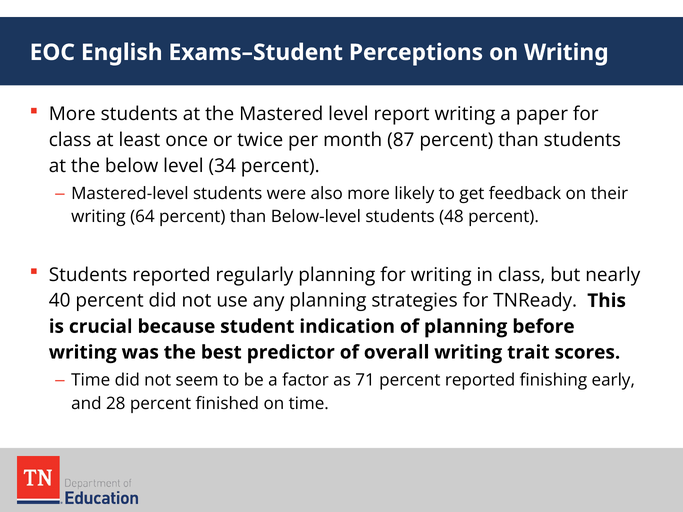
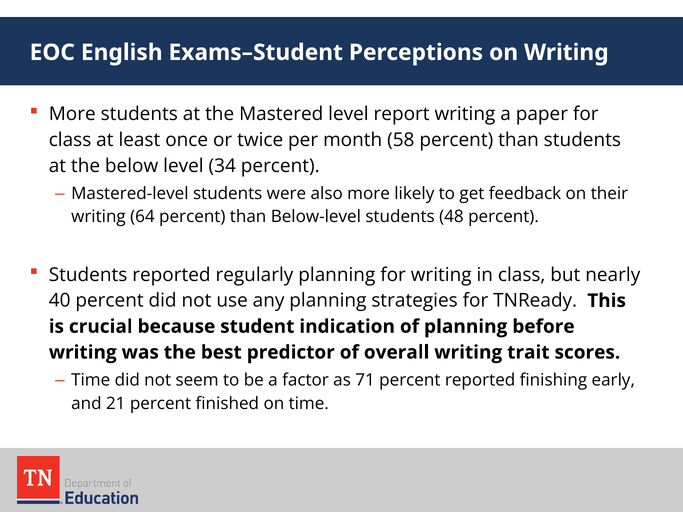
87: 87 -> 58 (401, 140)
28: 28 -> 21 (116, 404)
